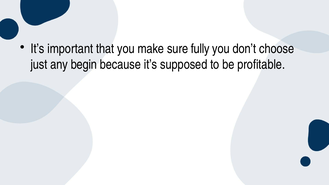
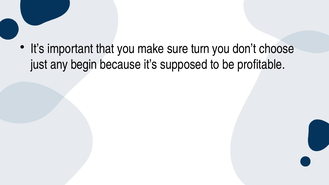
fully: fully -> turn (200, 49)
